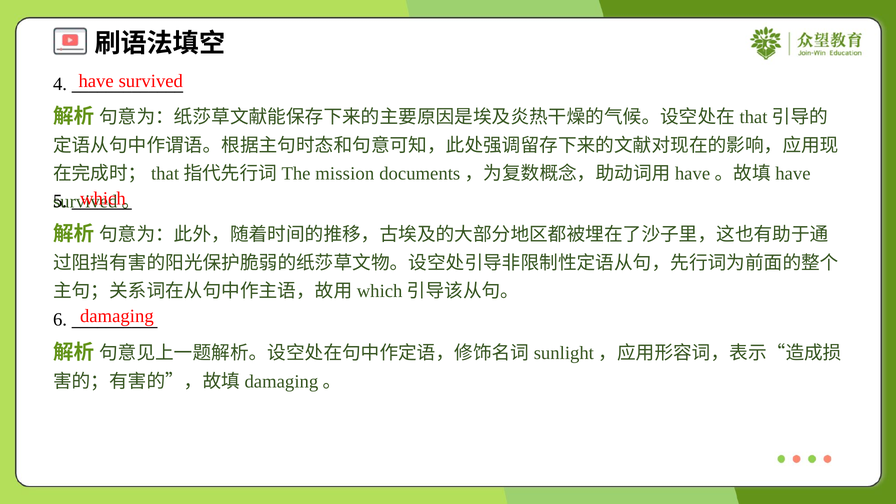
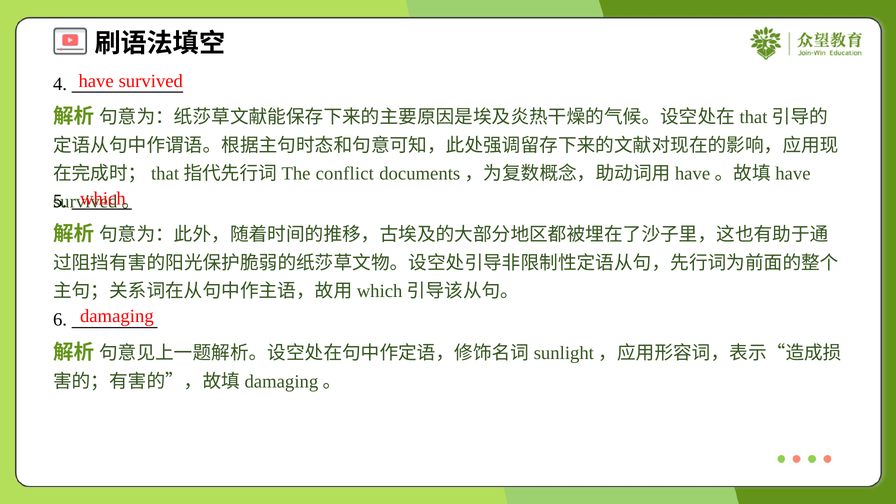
mission: mission -> conflict (345, 174)
